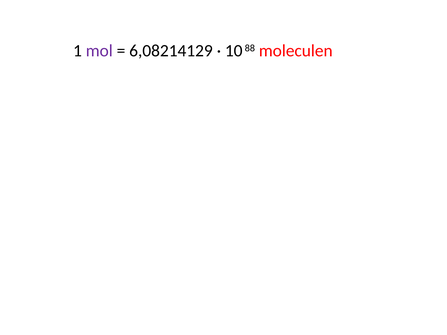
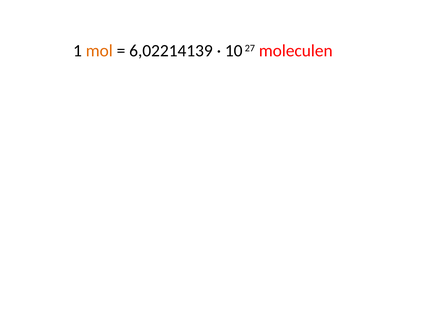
mol colour: purple -> orange (99, 51)
6,08214129: 6,08214129 -> 6,02214139 (171, 51)
88: 88 -> 27 (250, 48)
